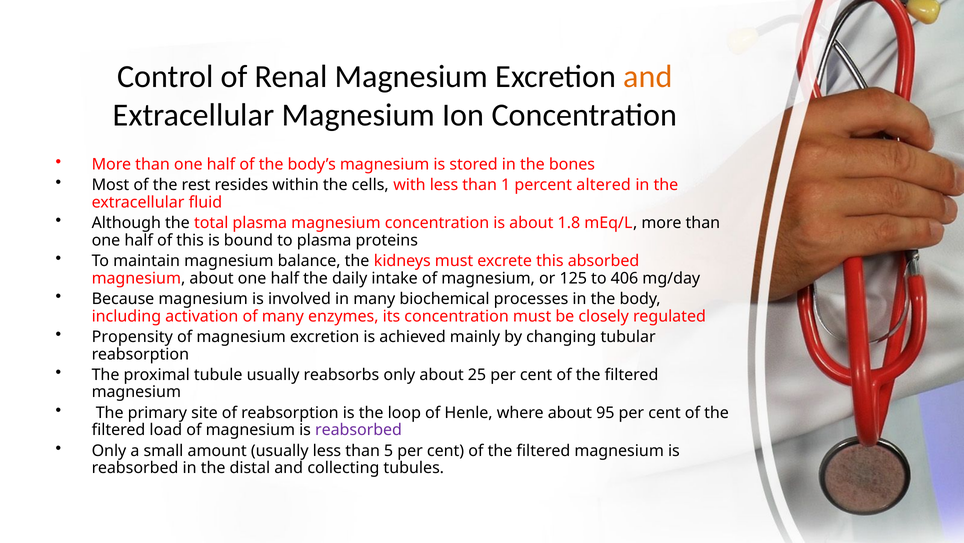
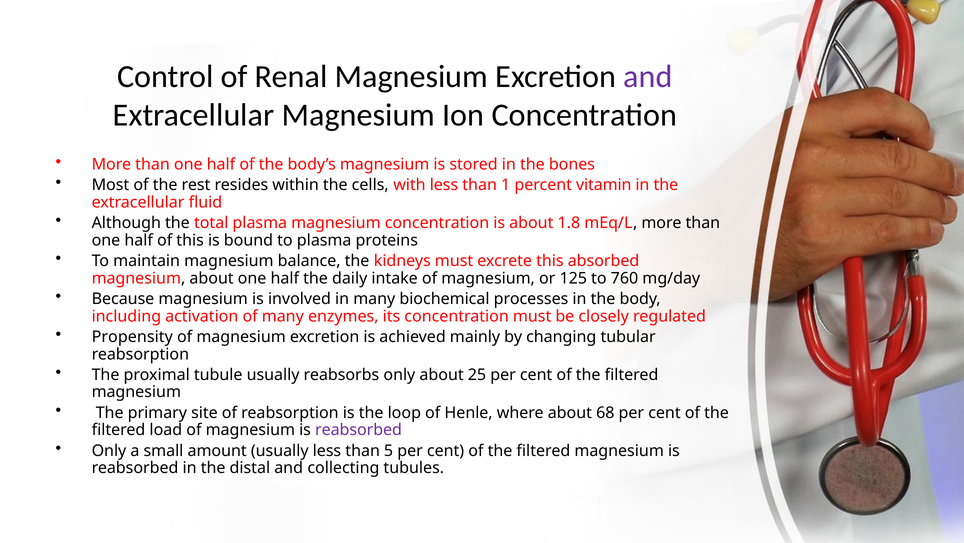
and colour: orange -> purple (648, 76)
altered: altered -> vitamin (604, 185)
406: 406 -> 760 (625, 278)
95: 95 -> 68 (605, 412)
